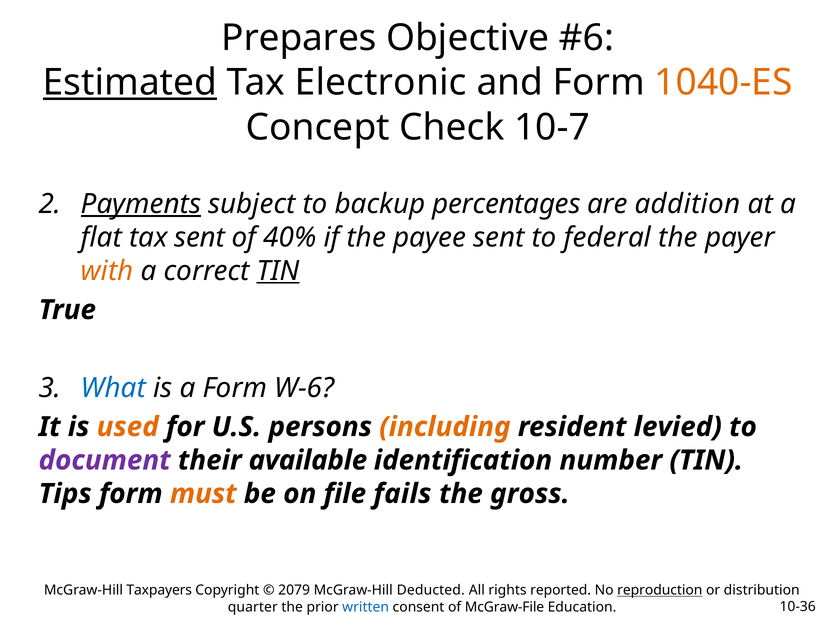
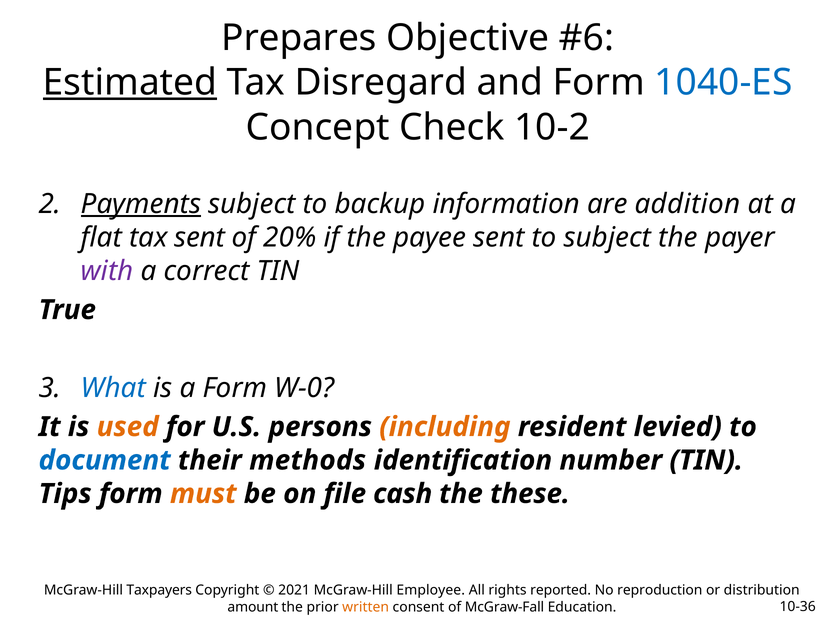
Electronic: Electronic -> Disregard (381, 83)
1040-ES colour: orange -> blue (724, 83)
10-7: 10-7 -> 10-2 (552, 127)
percentages: percentages -> information (506, 204)
40%: 40% -> 20% (290, 237)
to federal: federal -> subject (607, 237)
with colour: orange -> purple (107, 271)
TIN underline: present -> none (278, 271)
W-6: W-6 -> W-0 (304, 388)
document colour: purple -> blue (105, 460)
available: available -> methods (308, 460)
fails: fails -> cash (403, 494)
gross: gross -> these (530, 494)
2079: 2079 -> 2021 (294, 590)
Deducted: Deducted -> Employee (431, 590)
reproduction underline: present -> none (660, 590)
quarter: quarter -> amount (253, 607)
written colour: blue -> orange (366, 607)
McGraw-File: McGraw-File -> McGraw-Fall (505, 607)
